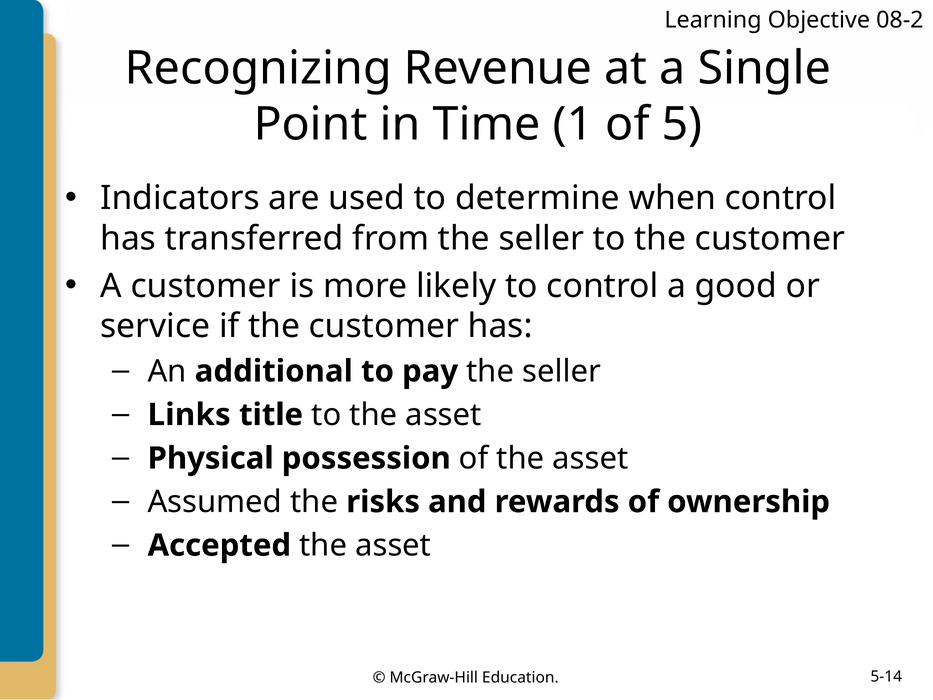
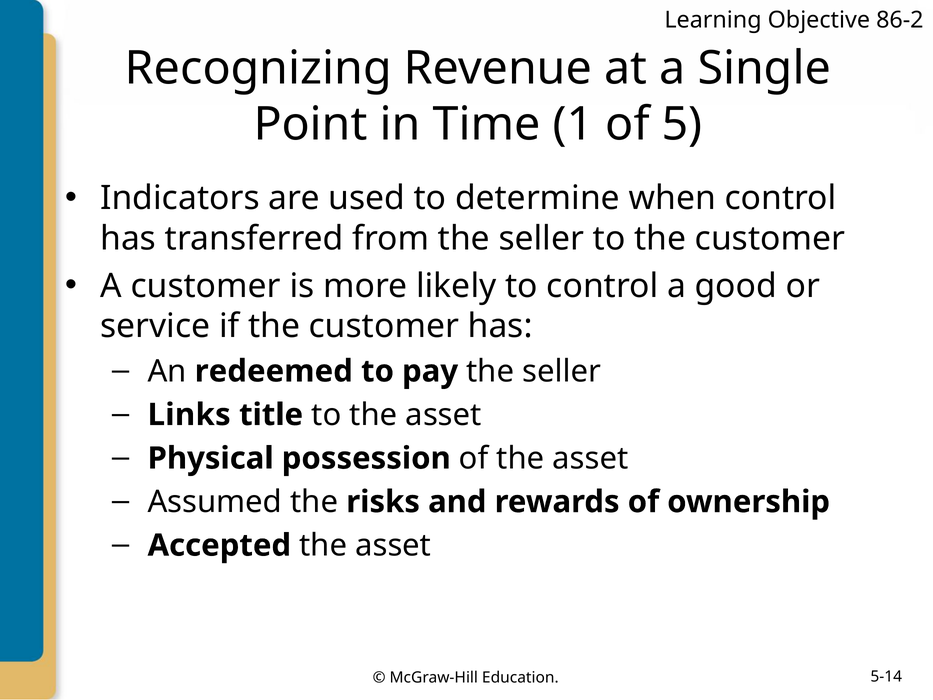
08-2: 08-2 -> 86-2 (900, 20)
additional: additional -> redeemed (274, 371)
